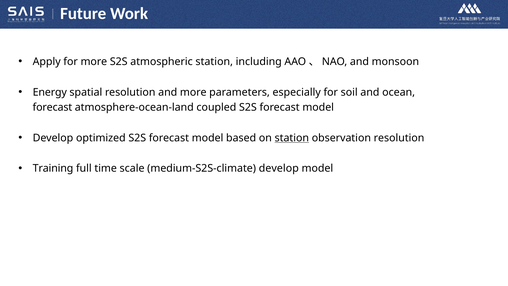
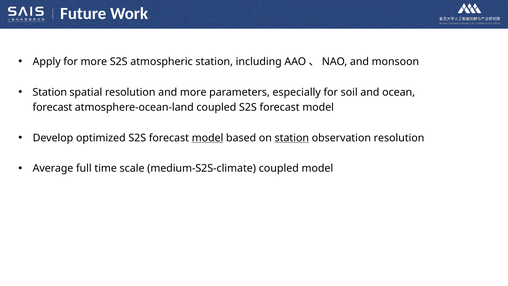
Energy: Energy -> Station (50, 92)
model underline: none -> present (208, 138)
Training: Training -> Average (53, 168)
medium-S2S-climate develop: develop -> coupled (279, 168)
